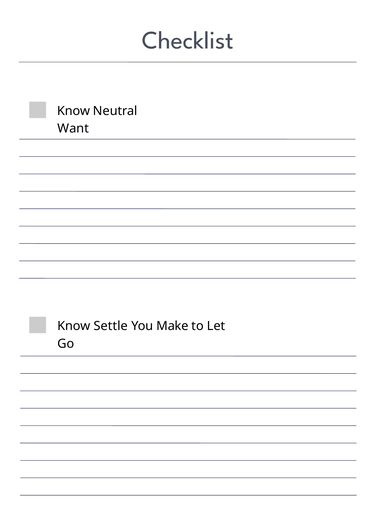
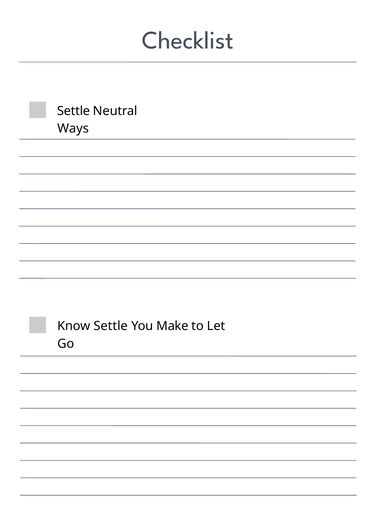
Know: Know -> Settle (74, 111)
Want: Want -> Ways (73, 129)
